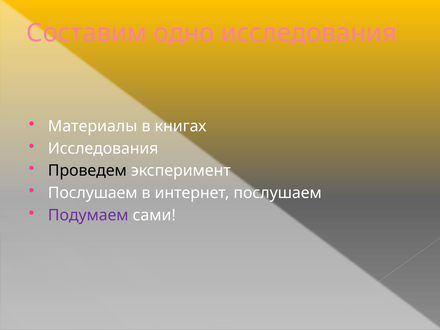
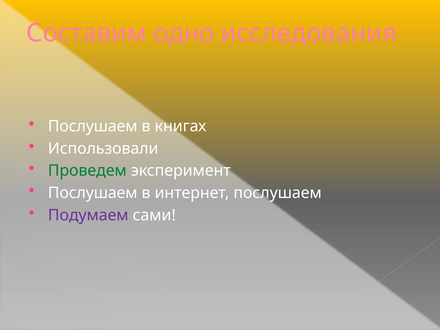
Материалы: Материалы -> Послушаем (93, 126)
Исследования: Исследования -> Использовали (103, 148)
Проведем colour: black -> green (87, 171)
